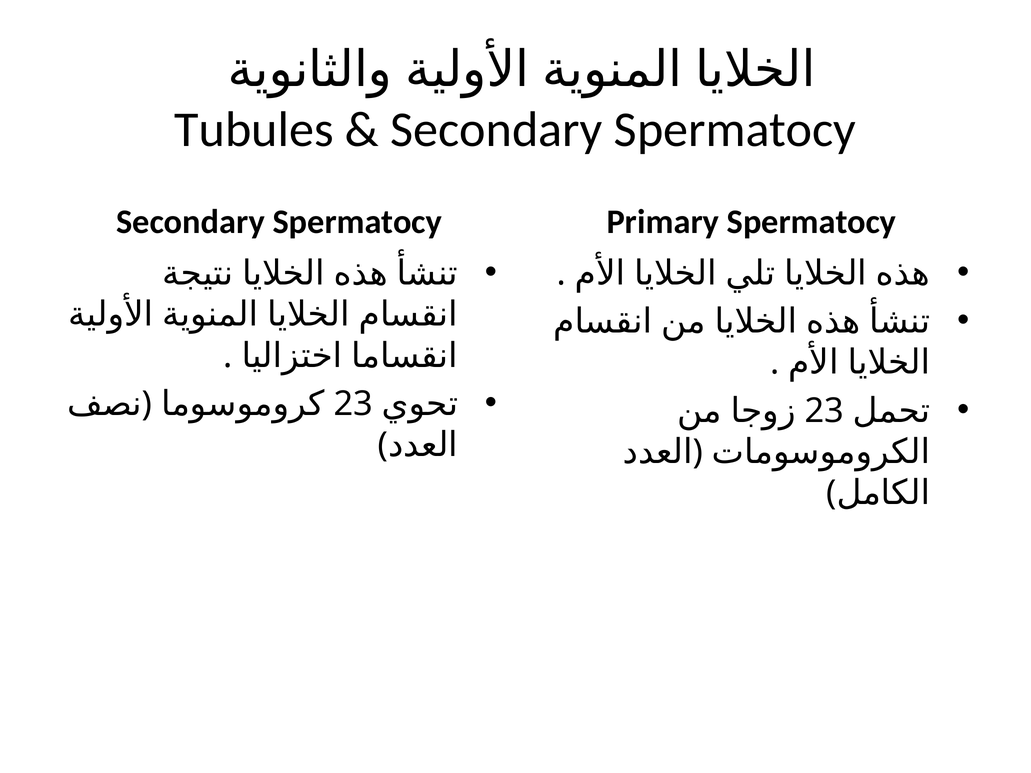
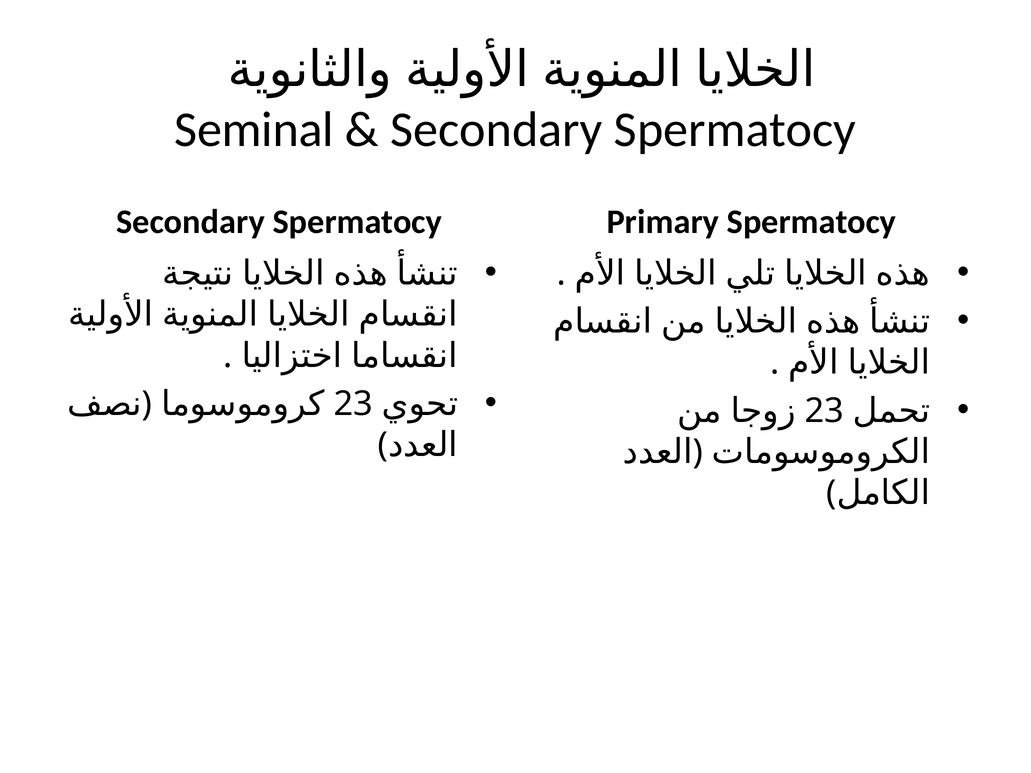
Tubules: Tubules -> Seminal (254, 130)
